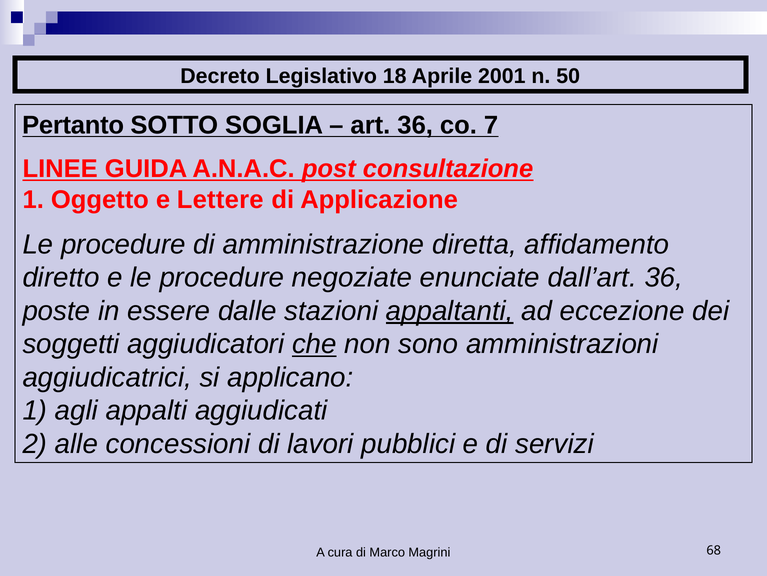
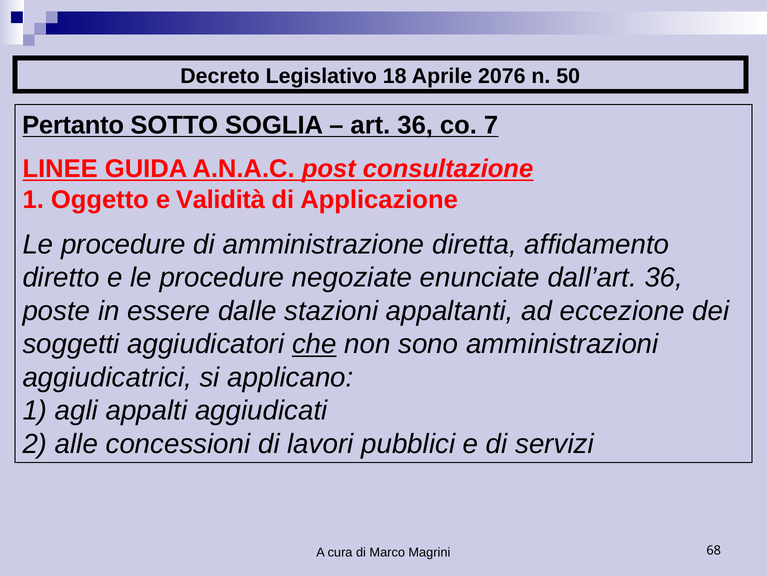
2001: 2001 -> 2076 (502, 76)
Lettere: Lettere -> Validità (220, 199)
appaltanti underline: present -> none (450, 311)
